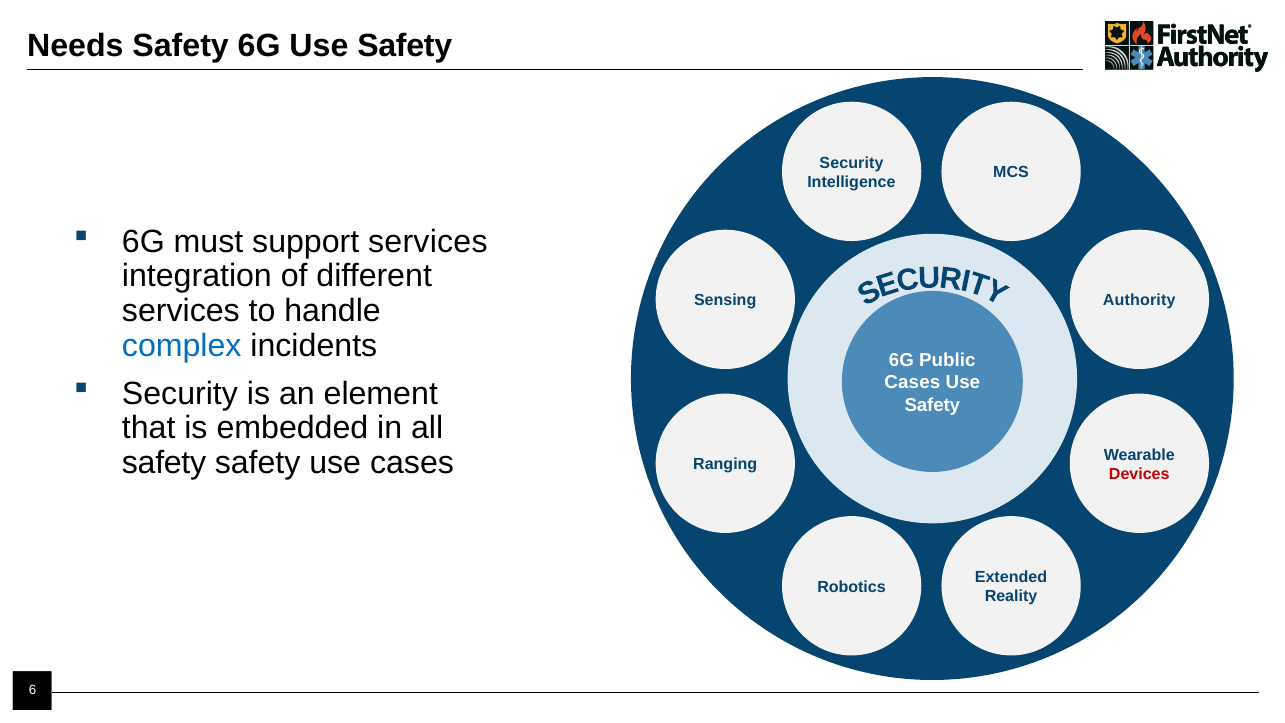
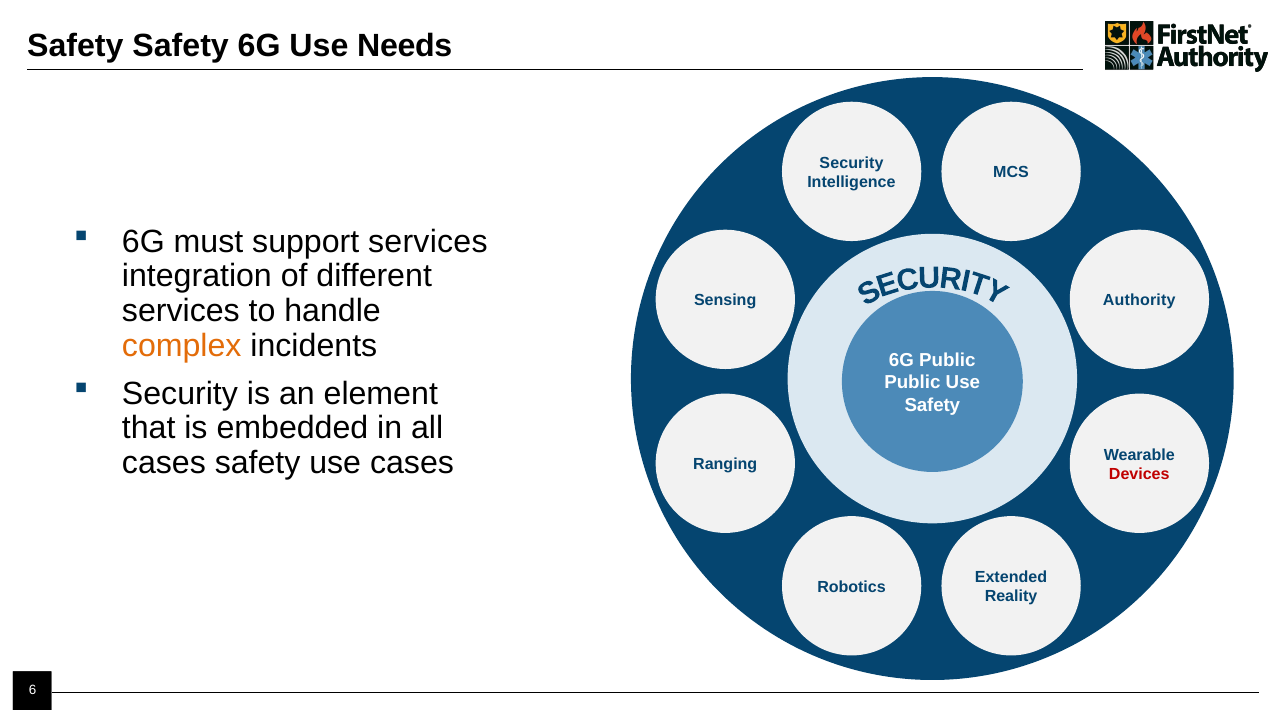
Needs: Needs -> Safety (75, 45)
6G Use Safety: Safety -> Needs (405, 45)
complex colour: blue -> orange (182, 346)
Cases: Cases -> Public (912, 383)
safety: safety -> cases (164, 463)
